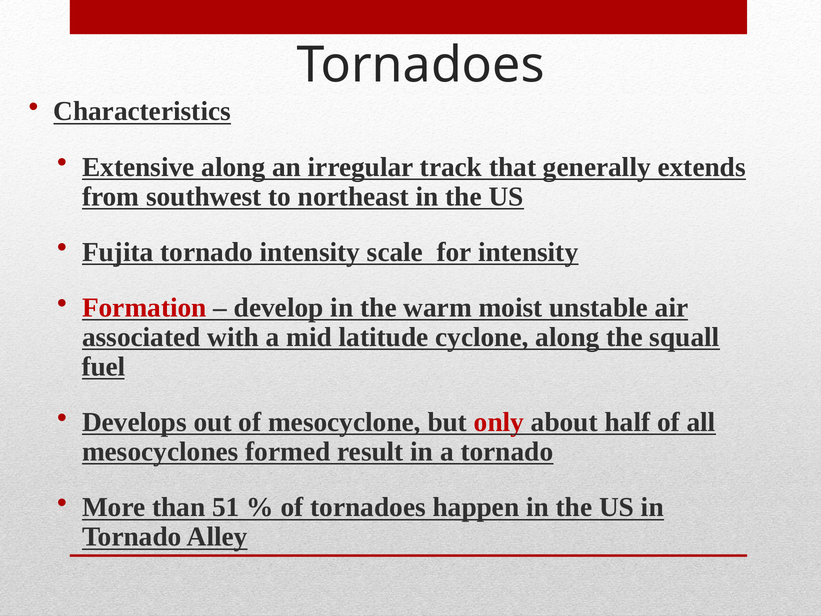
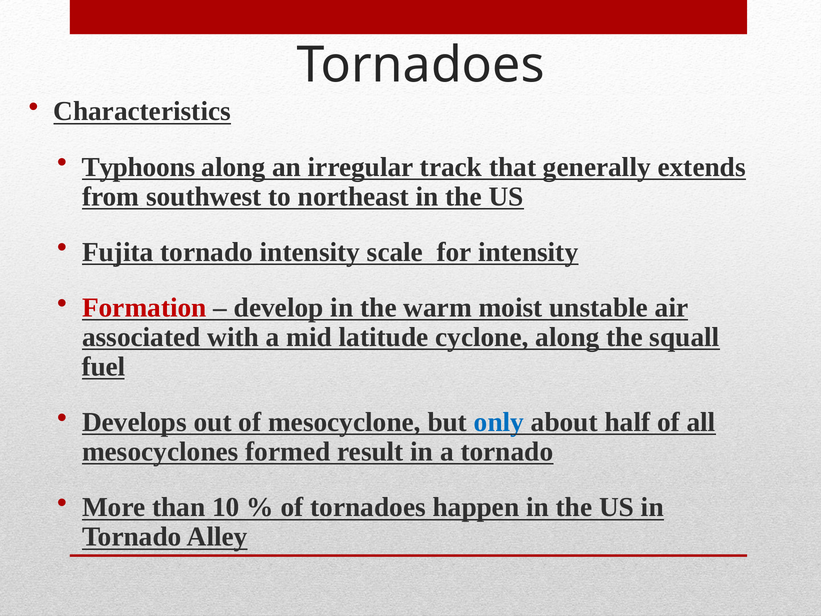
Extensive: Extensive -> Typhoons (138, 167)
only colour: red -> blue (499, 422)
51: 51 -> 10 (226, 507)
